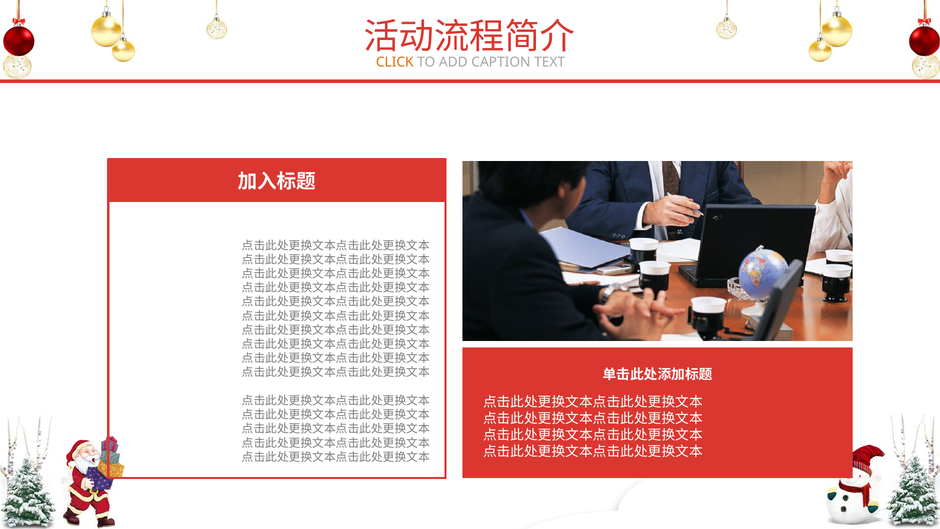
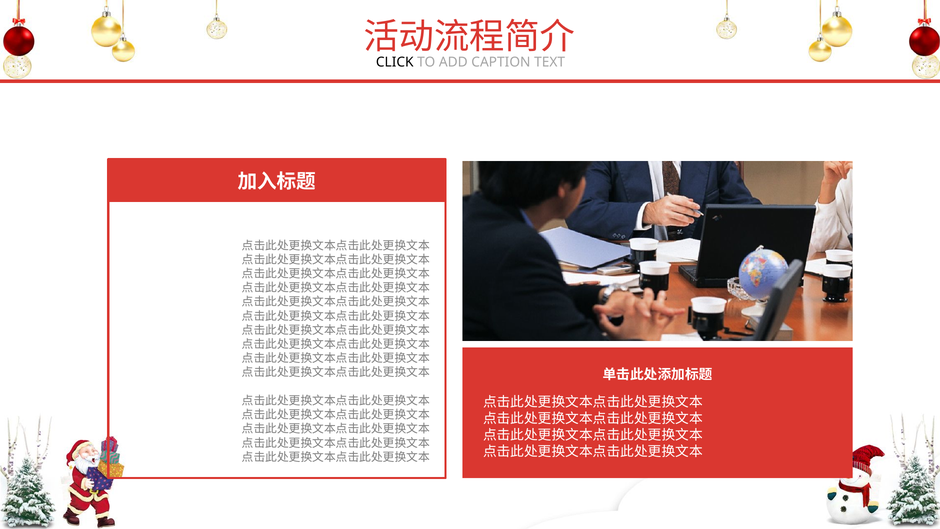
CLICK colour: orange -> black (395, 62)
